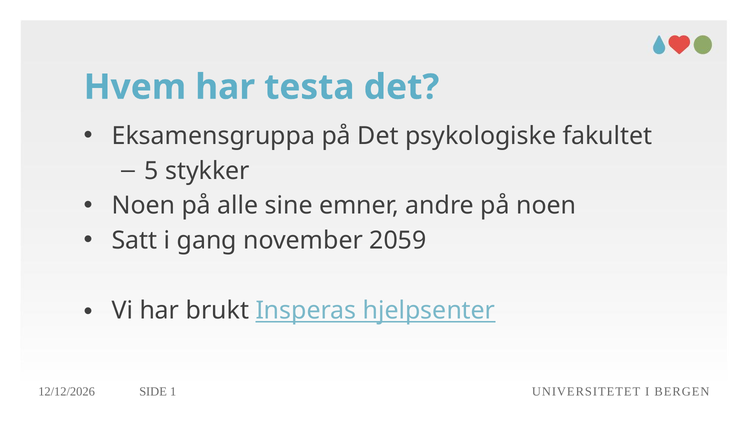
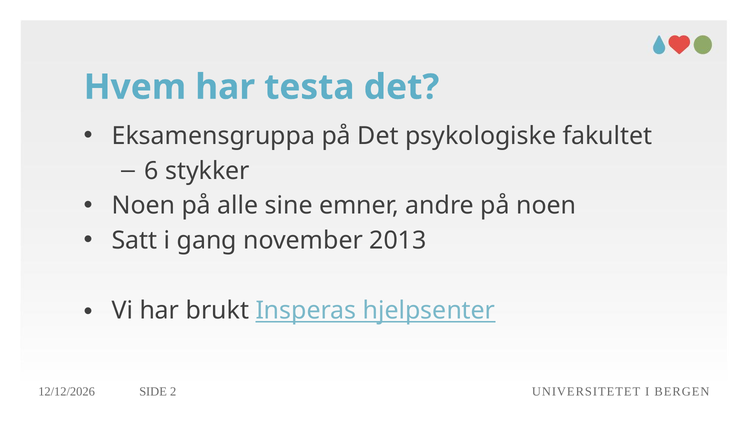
5: 5 -> 6 (152, 171)
2059: 2059 -> 2013 (398, 240)
1: 1 -> 2 (173, 391)
